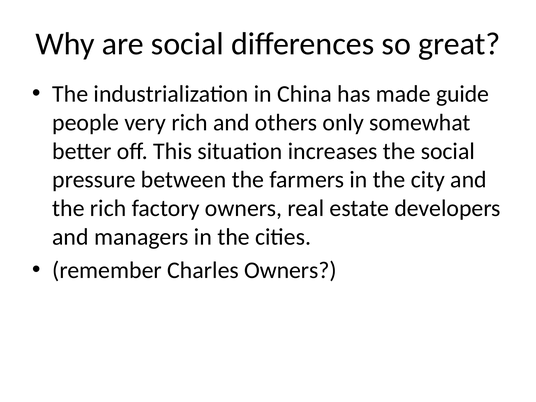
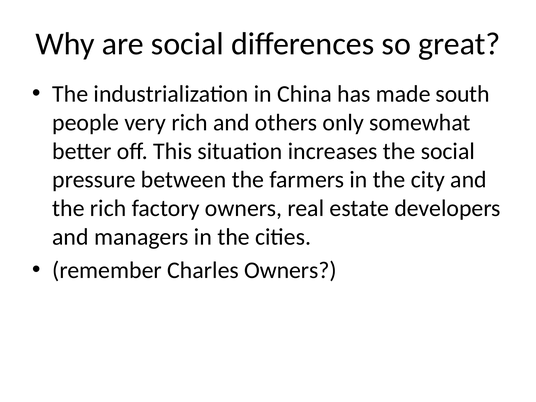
guide: guide -> south (463, 94)
